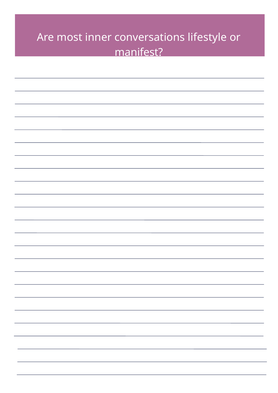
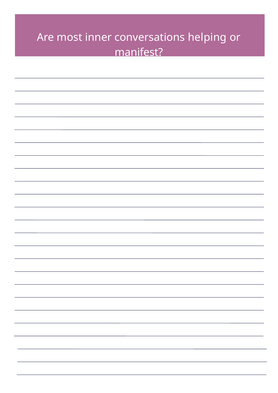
lifestyle: lifestyle -> helping (207, 37)
